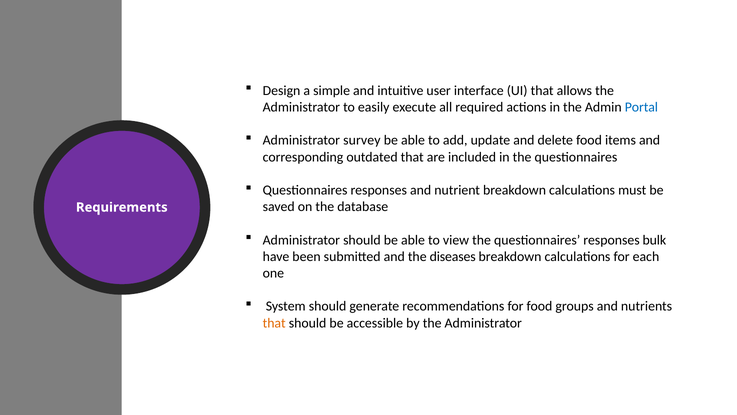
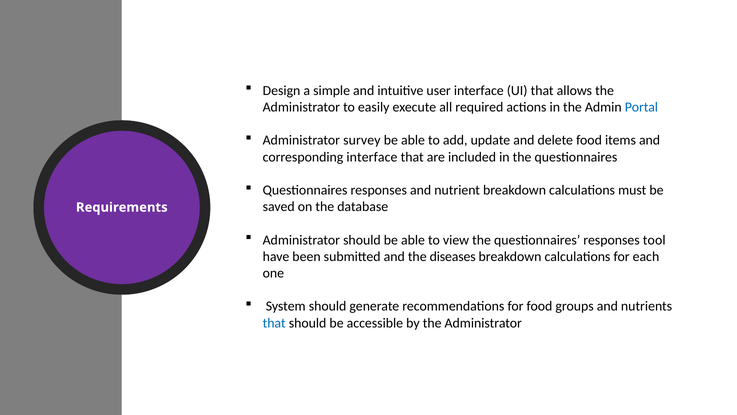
corresponding outdated: outdated -> interface (372, 157)
bulk: bulk -> tool (654, 240)
that colour: orange -> blue (274, 323)
